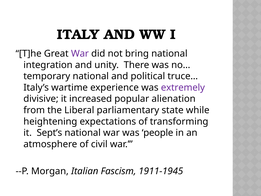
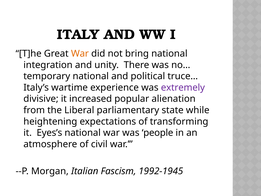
War colour: purple -> orange (80, 54)
Sept’s: Sept’s -> Eyes’s (49, 133)
1911-1945: 1911-1945 -> 1992-1945 (161, 171)
